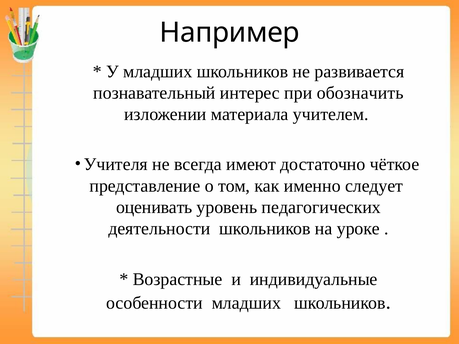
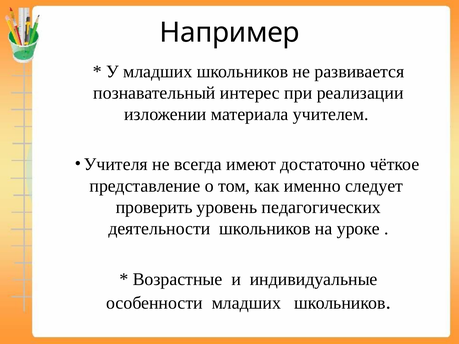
обозначить: обозначить -> реализации (360, 93)
оценивать: оценивать -> проверить (154, 207)
